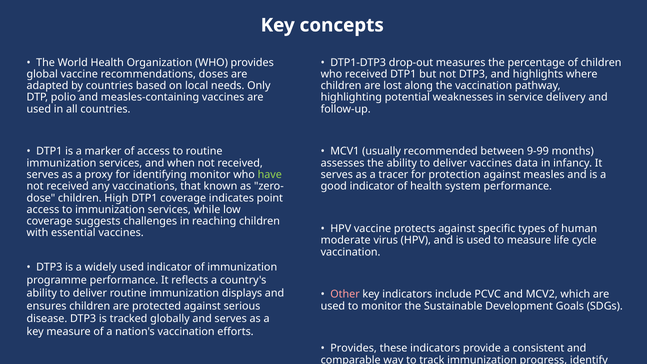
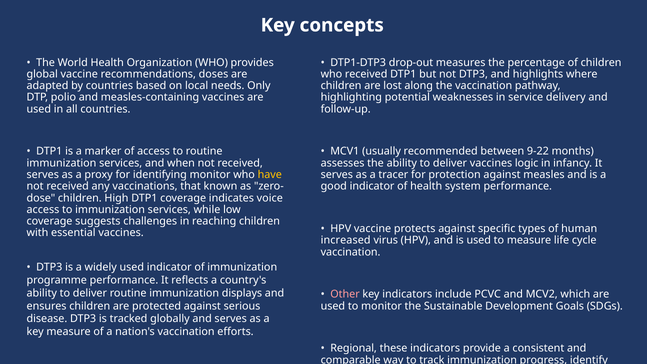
9-99: 9-99 -> 9-22 (538, 151)
data: data -> logic (527, 163)
have colour: light green -> yellow (270, 175)
point: point -> voice (270, 198)
moderate: moderate -> increased (346, 240)
Provides: Provides -> Regional (354, 348)
